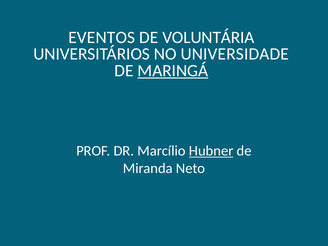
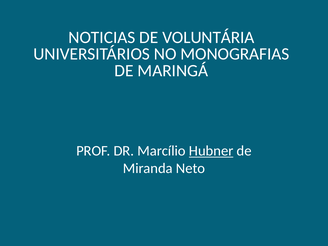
EVENTOS: EVENTOS -> NOTICIAS (102, 37)
UNIVERSIDADE: UNIVERSIDADE -> MONOGRAFIAS (235, 54)
MARINGÁ underline: present -> none (173, 71)
